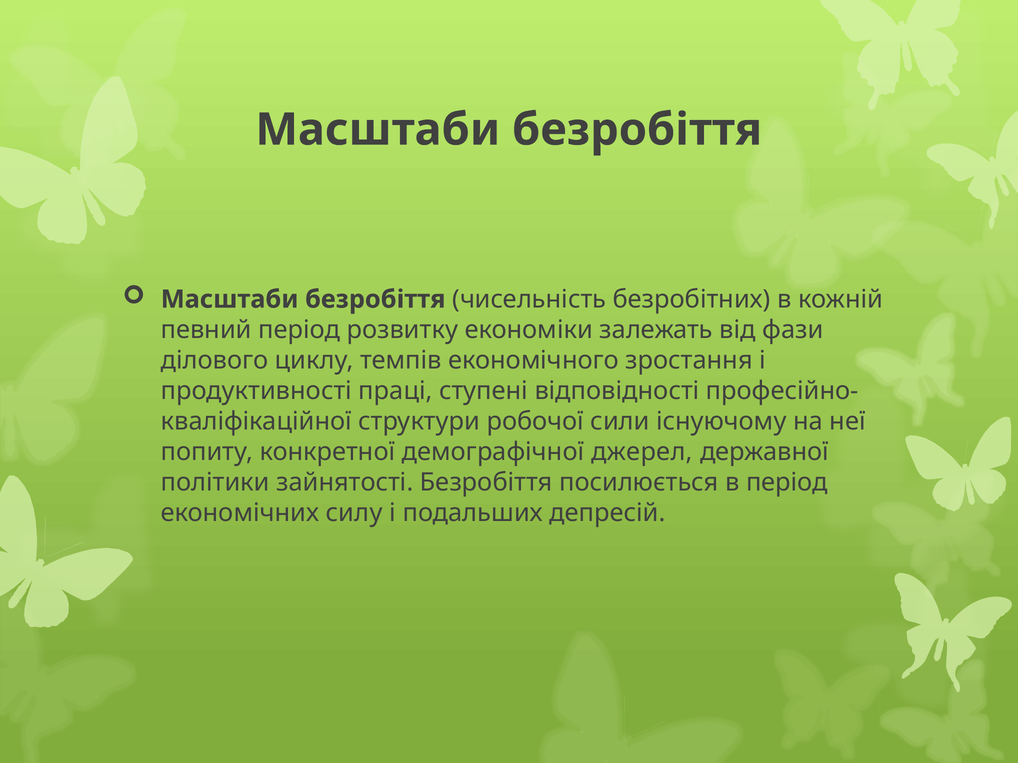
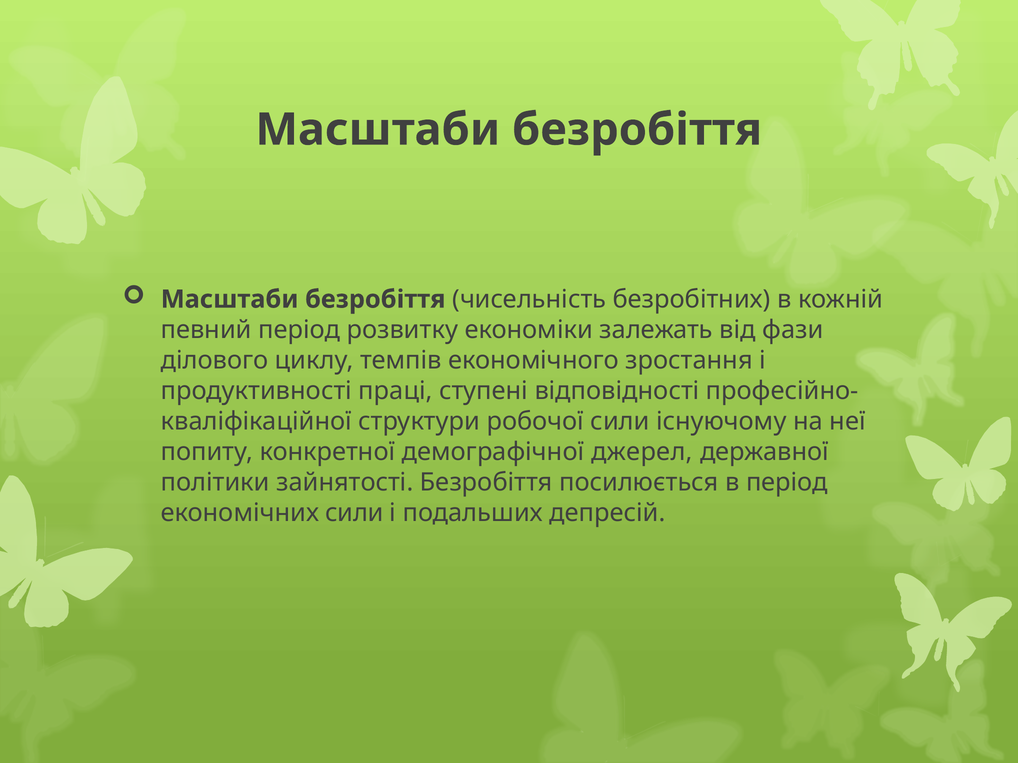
економічних силу: силу -> сили (354, 513)
